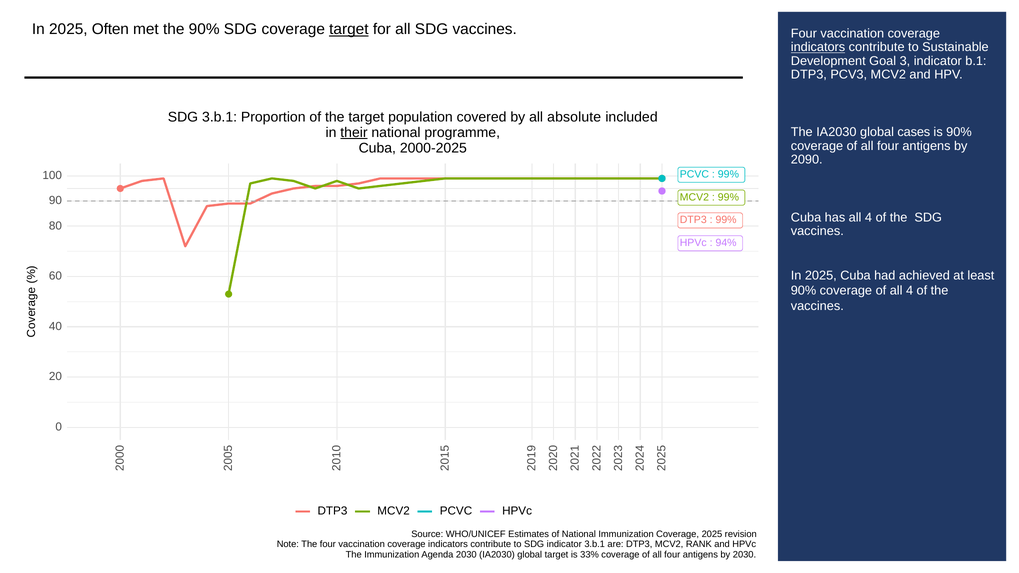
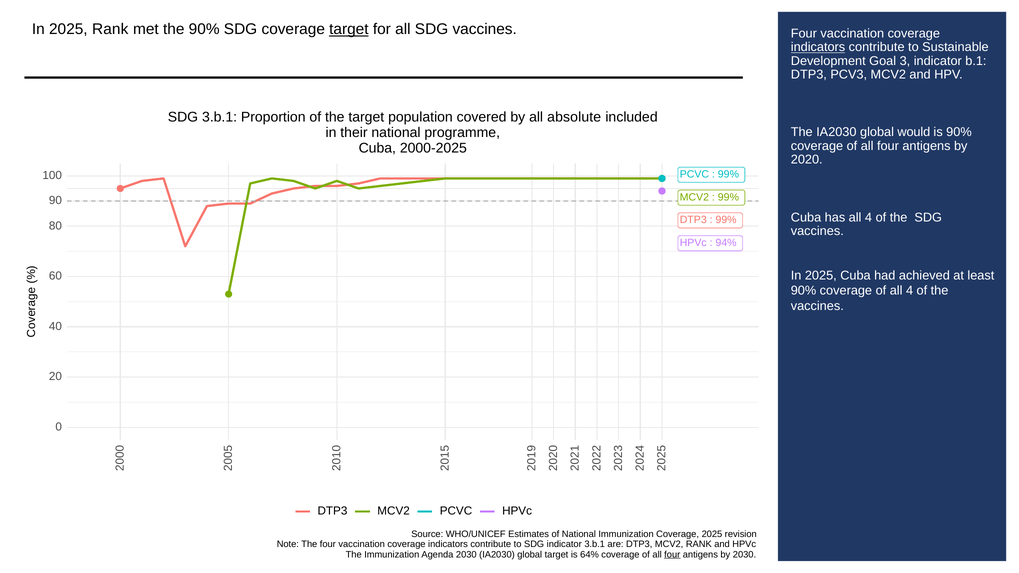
2025 Often: Often -> Rank (110, 29)
their underline: present -> none (354, 133)
cases: cases -> would (914, 132)
2090: 2090 -> 2020 (807, 160)
33%: 33% -> 64% (590, 555)
four underline: none -> present (672, 555)
